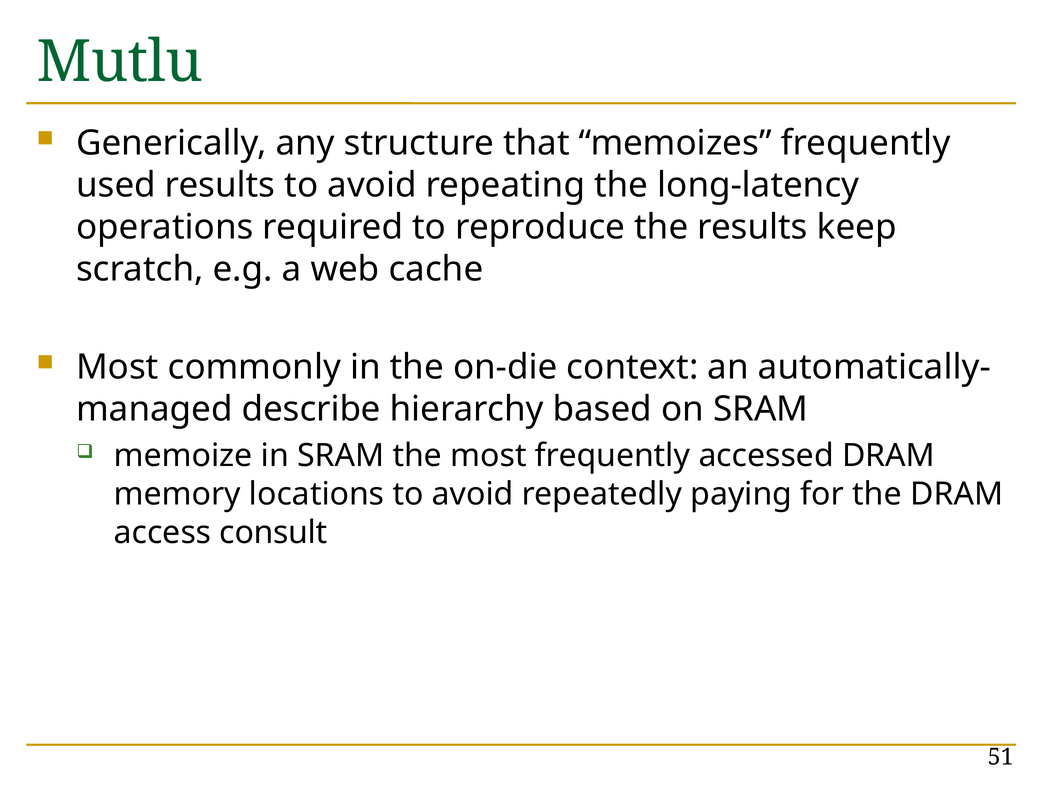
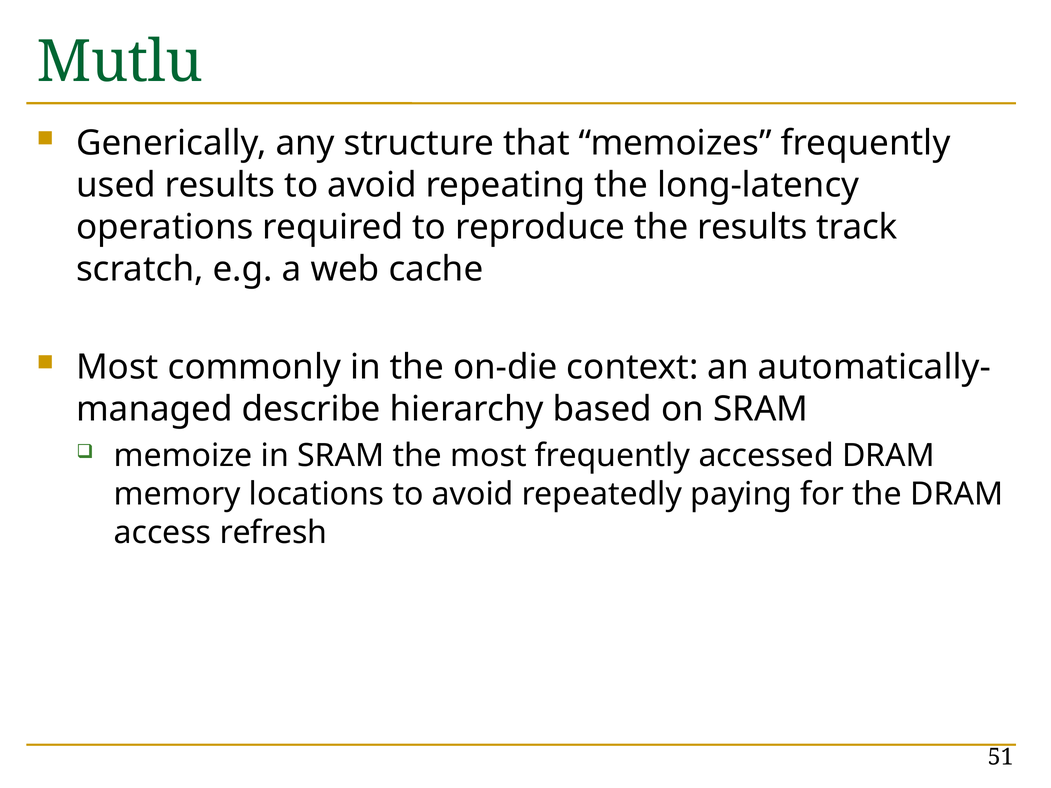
keep: keep -> track (857, 227)
consult: consult -> refresh (273, 533)
